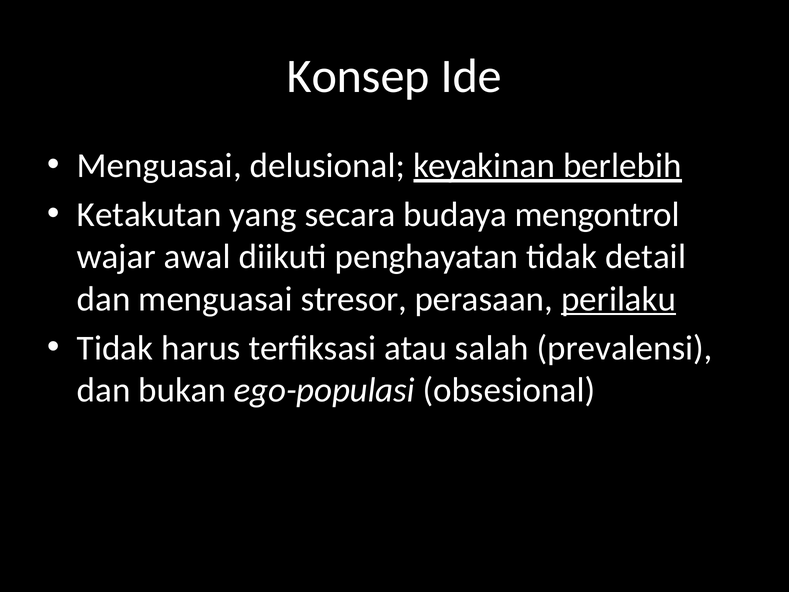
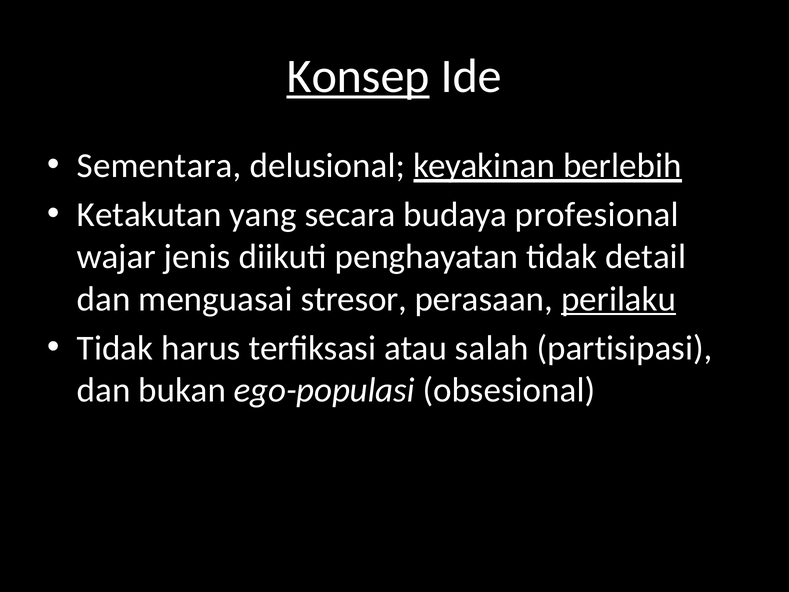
Konsep underline: none -> present (358, 76)
Menguasai: Menguasai -> Sementara (159, 166)
mengontrol: mengontrol -> profesional (597, 215)
awal: awal -> jenis (197, 257)
prevalensi: prevalensi -> partisipasi (625, 348)
